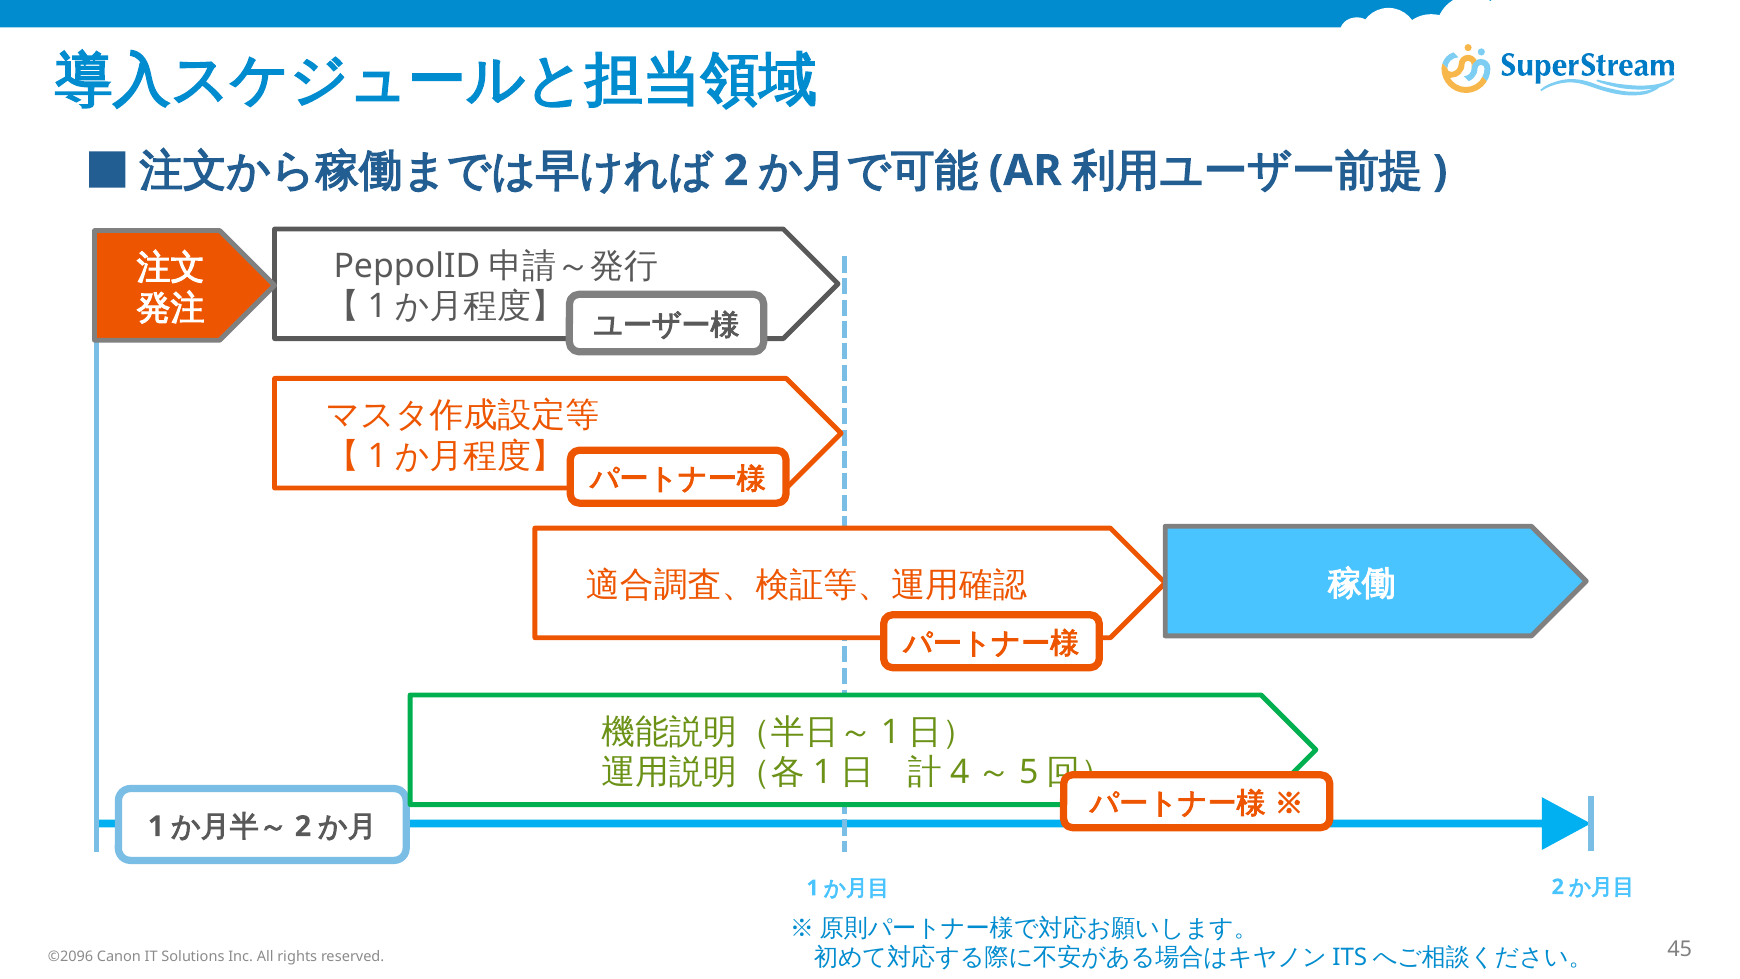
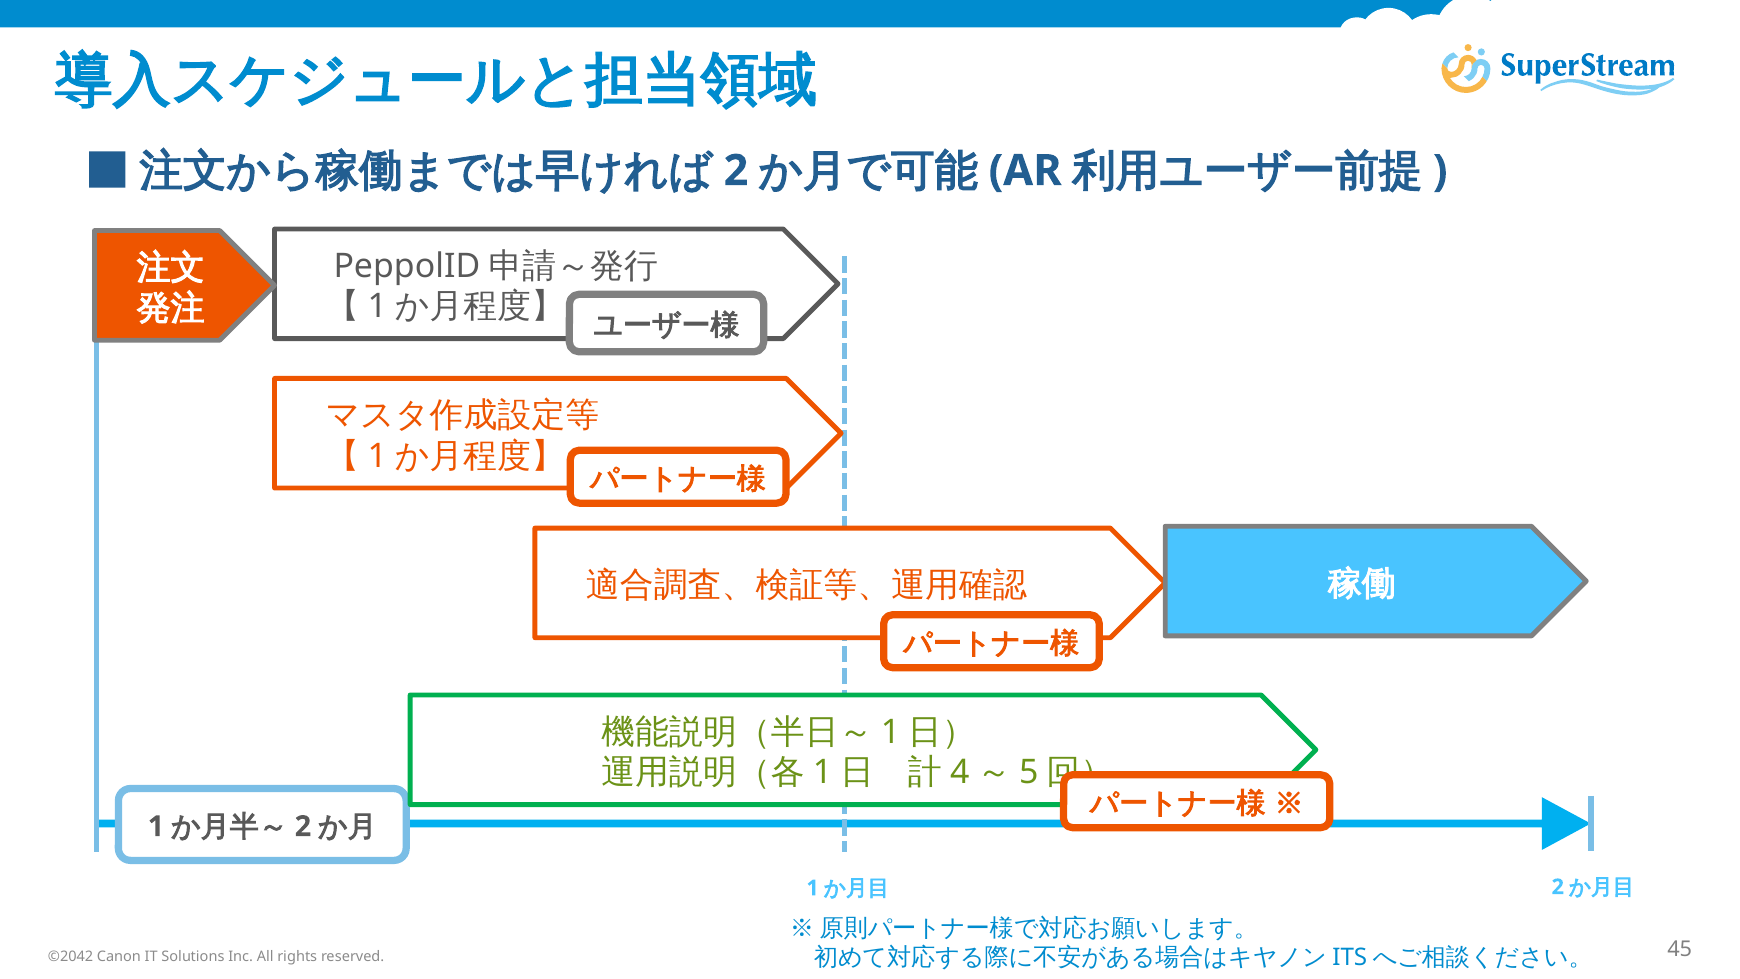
©2096: ©2096 -> ©2042 (71, 956)
